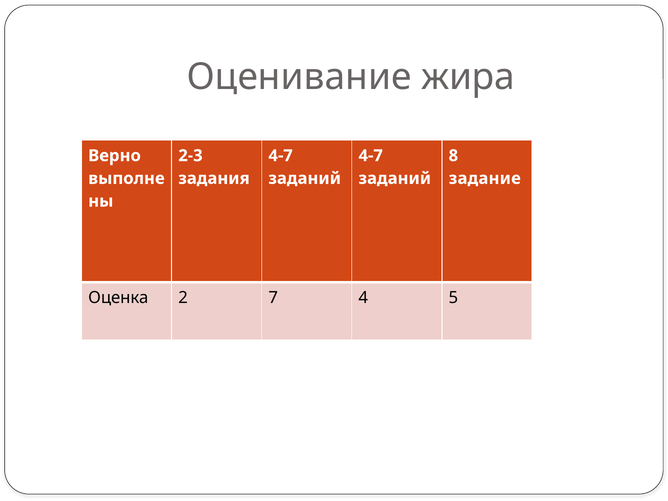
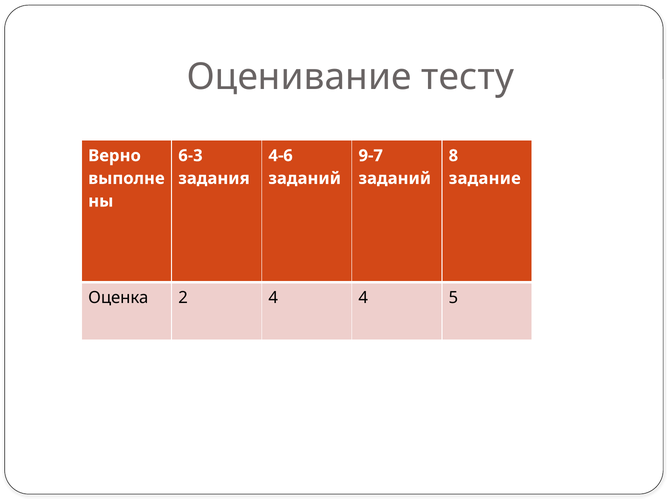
жира: жира -> тесту (468, 77)
2-3: 2-3 -> 6-3 (190, 156)
4-7: 4-7 -> 4-6 (281, 156)
4-7: 4-7 -> 9-7 (371, 156)
2 7: 7 -> 4 (273, 298)
